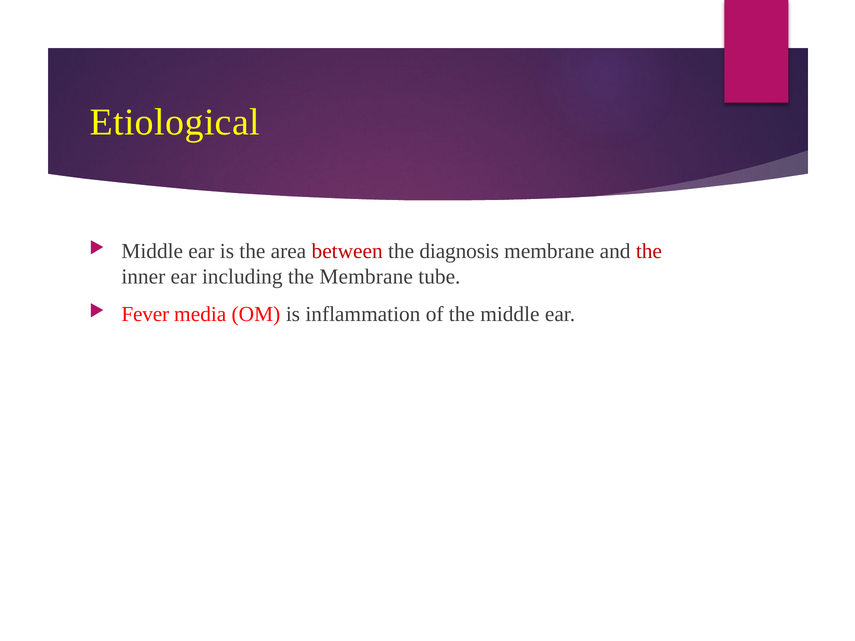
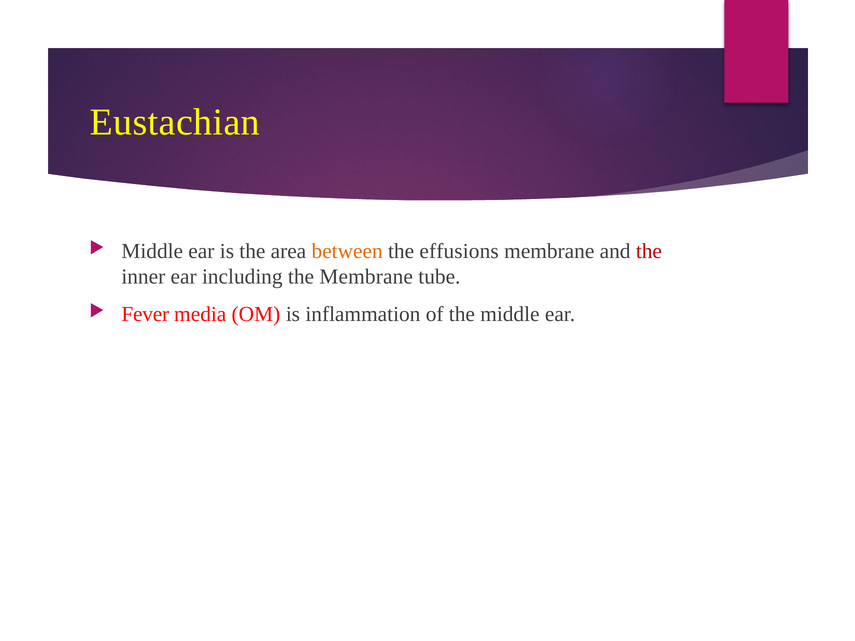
Etiological: Etiological -> Eustachian (175, 123)
between colour: red -> orange (347, 251)
diagnosis: diagnosis -> effusions (459, 251)
